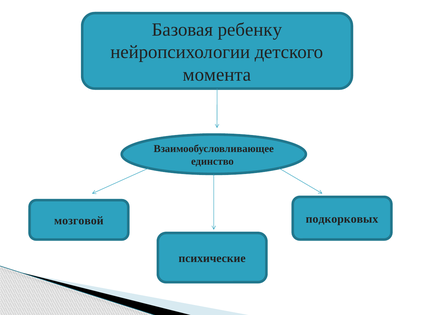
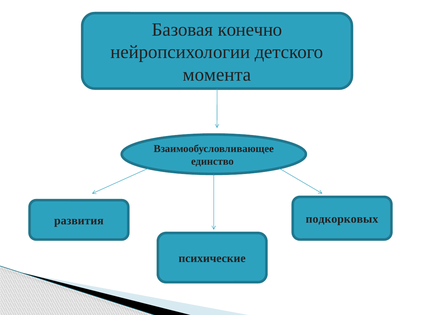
ребенку: ребенку -> конечно (250, 30)
мозговой: мозговой -> развития (79, 221)
